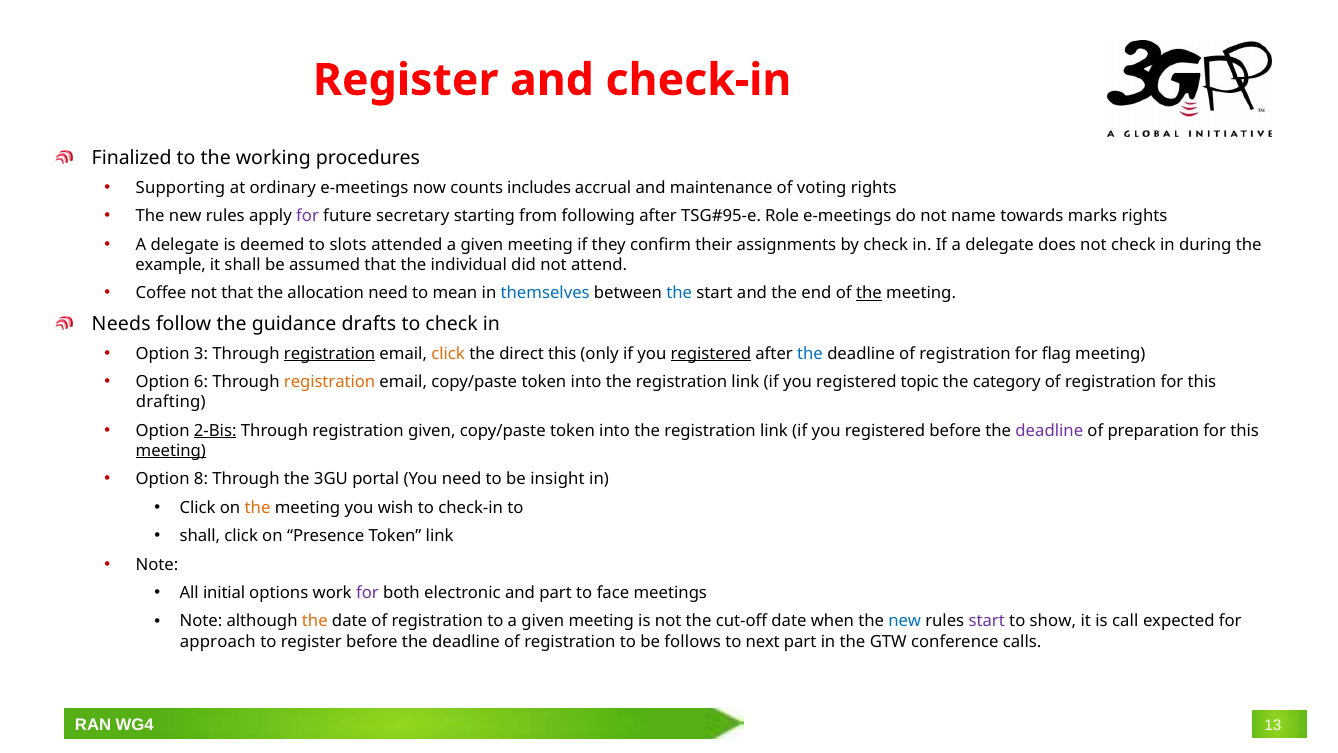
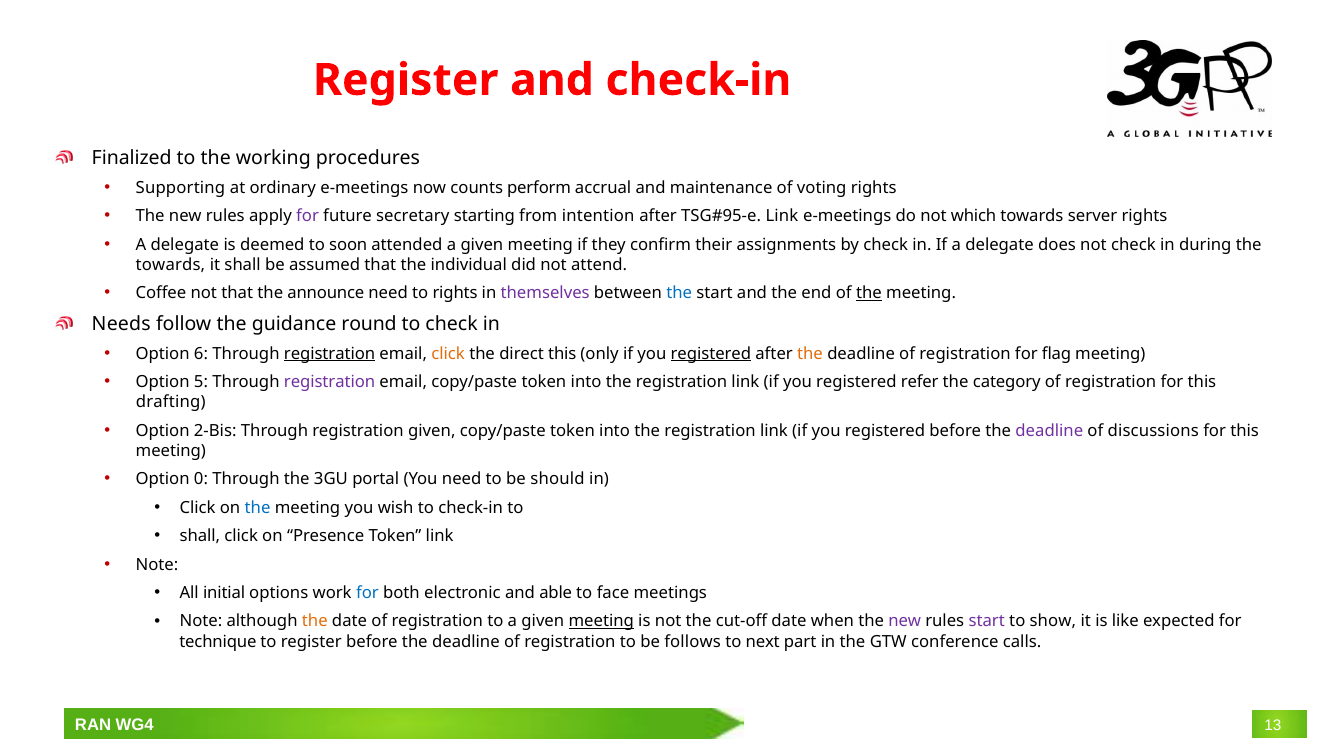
includes: includes -> perform (539, 188)
following: following -> intention (598, 216)
Role: Role -> Link (782, 216)
name: name -> which (974, 216)
marks: marks -> server (1093, 216)
slots: slots -> soon (348, 245)
example: example -> towards (170, 265)
allocation: allocation -> announce (326, 293)
to mean: mean -> rights (455, 293)
themselves colour: blue -> purple (545, 293)
drafts: drafts -> round (369, 323)
3: 3 -> 6 (201, 353)
the colour: blue -> orange (810, 353)
6: 6 -> 5 (201, 382)
registration colour: orange -> purple (330, 382)
topic: topic -> refer (920, 382)
2-Bis underline: present -> none (215, 430)
preparation: preparation -> discussions (1153, 430)
meeting underline: present -> none (171, 450)
8: 8 -> 0 (201, 479)
insight: insight -> should (557, 479)
the colour: orange -> blue (258, 507)
for colour: purple -> blue (367, 593)
and part: part -> able (556, 593)
meeting underline: none -> present (601, 621)
new colour: blue -> purple (905, 621)
call: call -> like (1125, 621)
approach: approach -> technique (218, 641)
